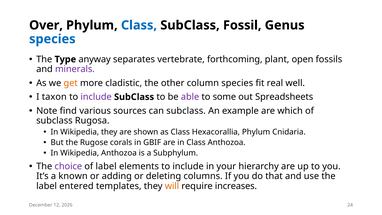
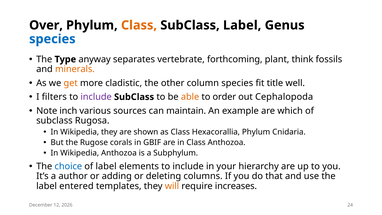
Class colour: blue -> orange (139, 25)
SubClass Fossil: Fossil -> Label (242, 25)
open: open -> think (302, 59)
minerals colour: purple -> orange (75, 69)
real: real -> title (275, 83)
taxon: taxon -> filters (54, 97)
able colour: purple -> orange (190, 97)
some: some -> order (224, 97)
Spreadsheets: Spreadsheets -> Cephalopoda (284, 97)
find: find -> inch (68, 111)
can subclass: subclass -> maintain (186, 111)
choice colour: purple -> blue (68, 166)
known: known -> author (73, 176)
